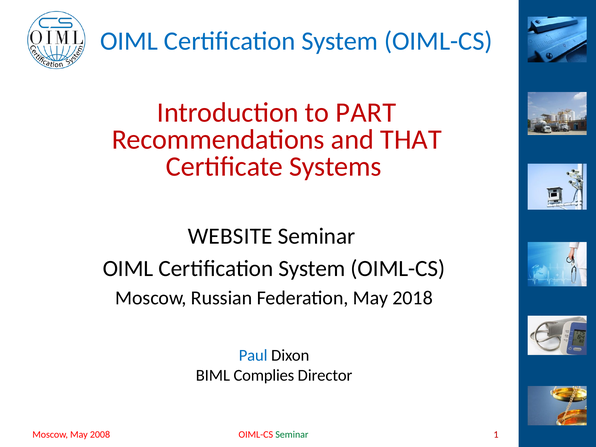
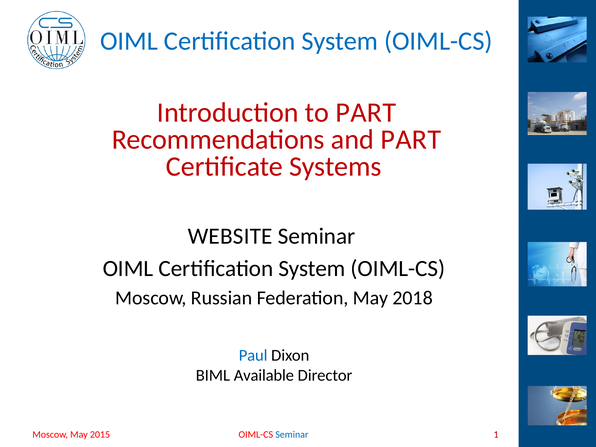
and THAT: THAT -> PART (411, 139)
Complies: Complies -> Available (264, 375)
2008: 2008 -> 2015 (100, 435)
Seminar colour: green -> blue (292, 435)
